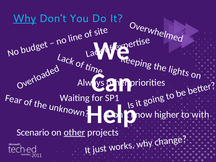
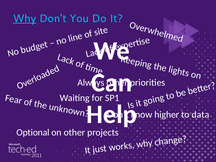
with: with -> data (201, 115)
Scenario: Scenario -> Optional (33, 132)
other underline: present -> none (74, 132)
